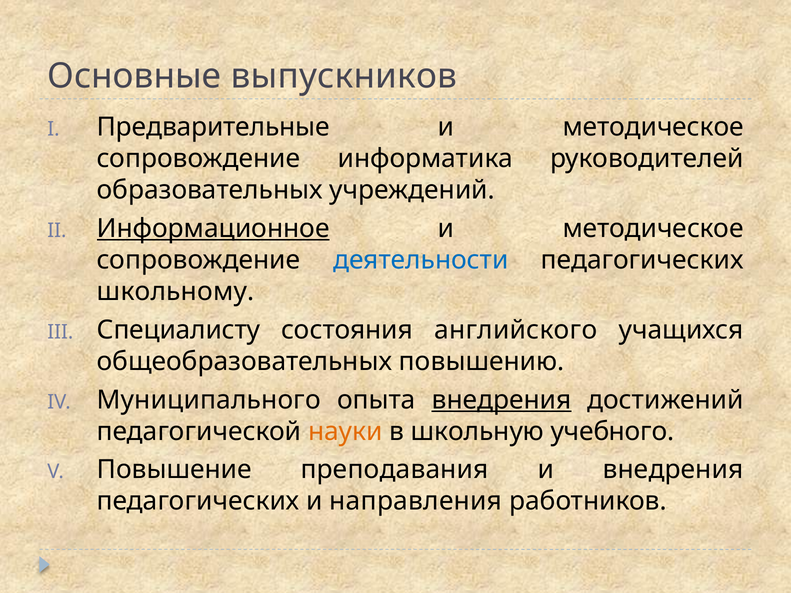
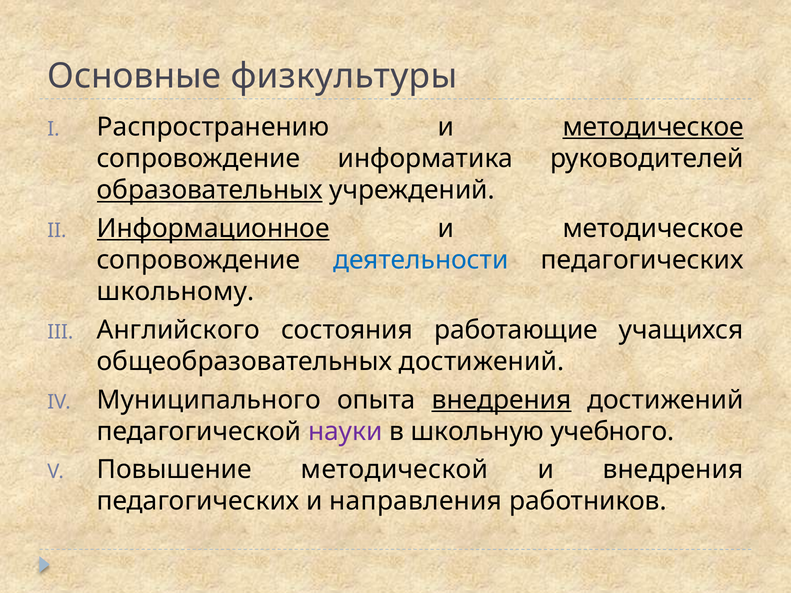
выпускников: выпускников -> физкультуры (344, 76)
Предварительные: Предварительные -> Распространению (213, 127)
методическое underline: none -> present (653, 127)
образовательных underline: none -> present (210, 190)
Специалисту: Специалисту -> Английского (178, 330)
английского: английского -> работающие (516, 330)
общеобразовательных повышению: повышению -> достижений (482, 362)
науки colour: orange -> purple (345, 432)
преподавания: преподавания -> методической (395, 470)
